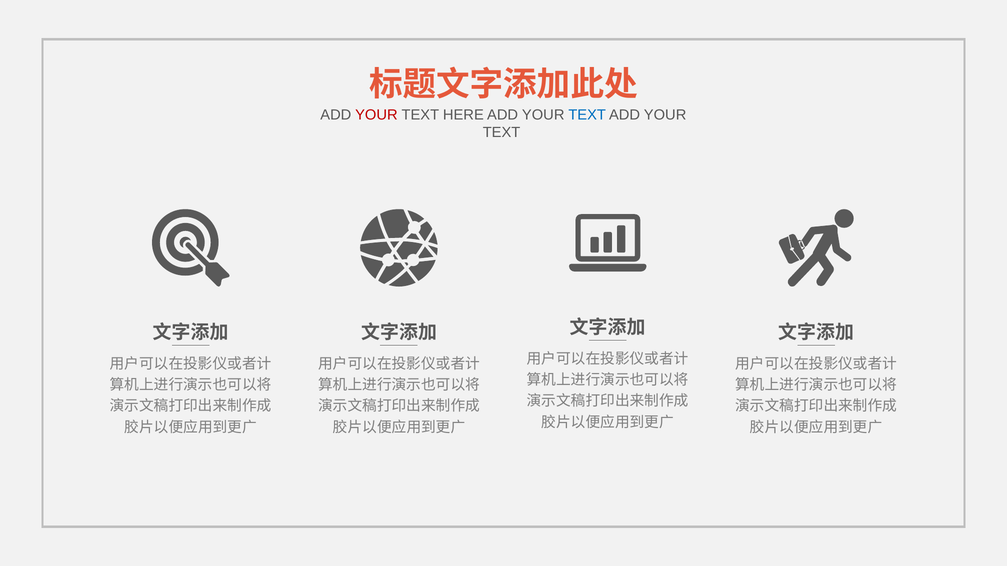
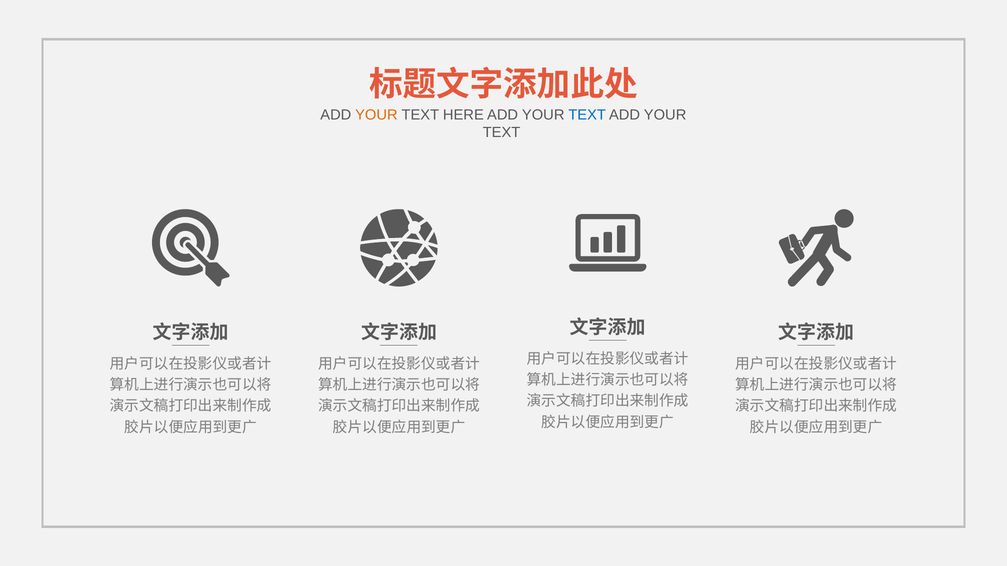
YOUR colour: red -> orange (376, 115)
